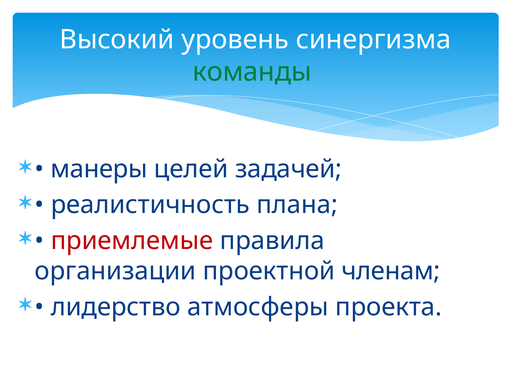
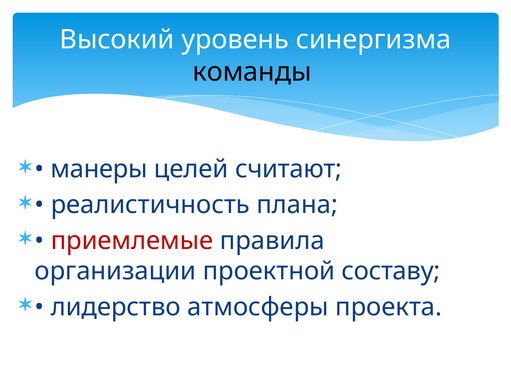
команды colour: green -> black (252, 72)
задачей: задачей -> считают (289, 169)
членам: членам -> составу (391, 271)
